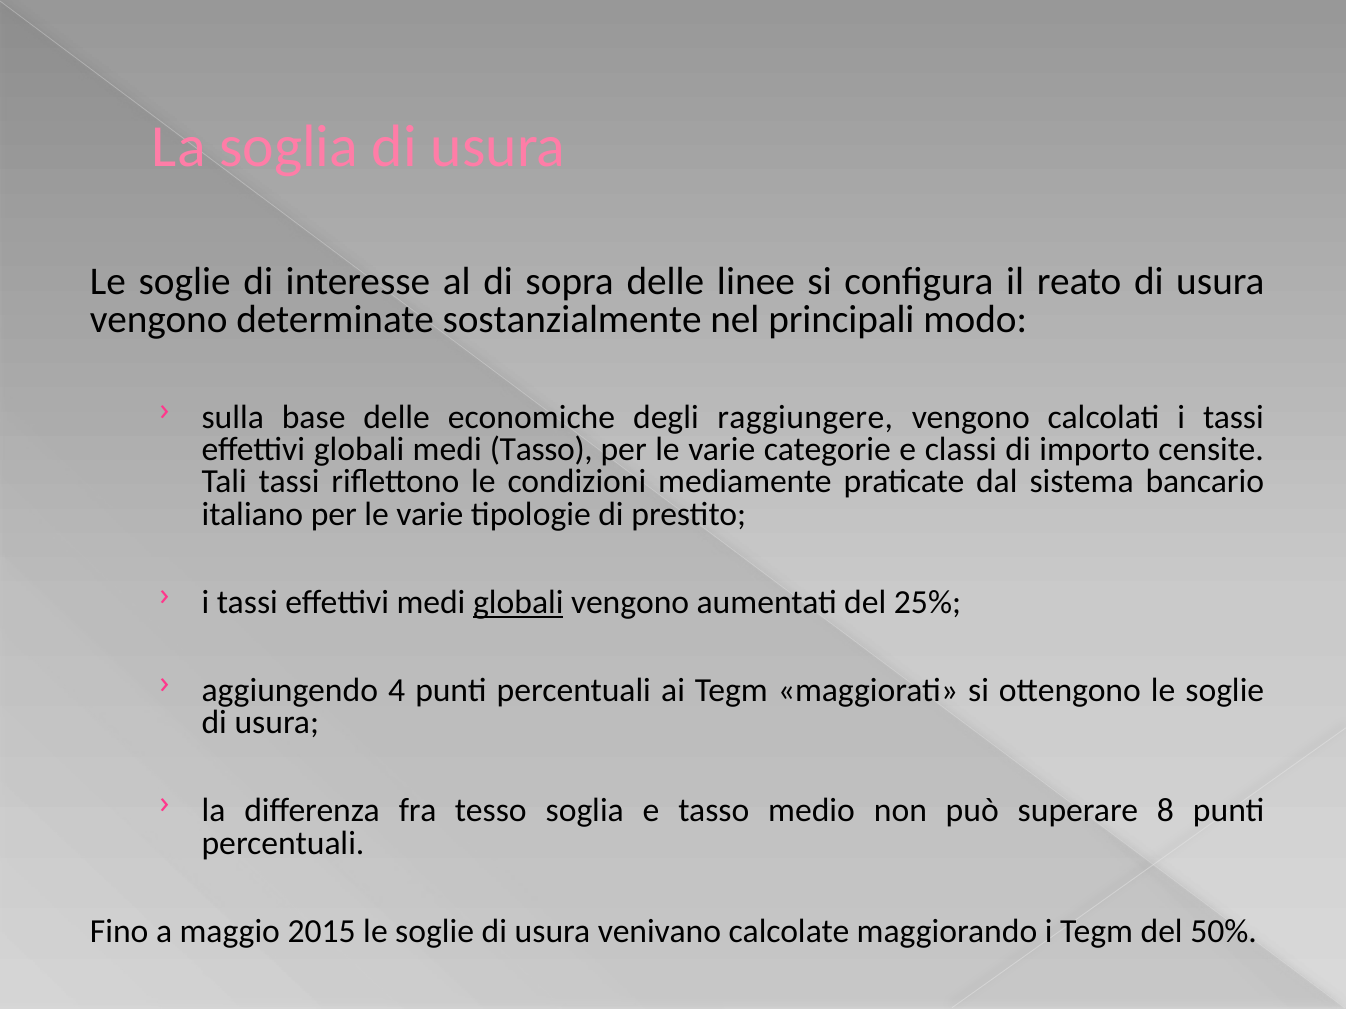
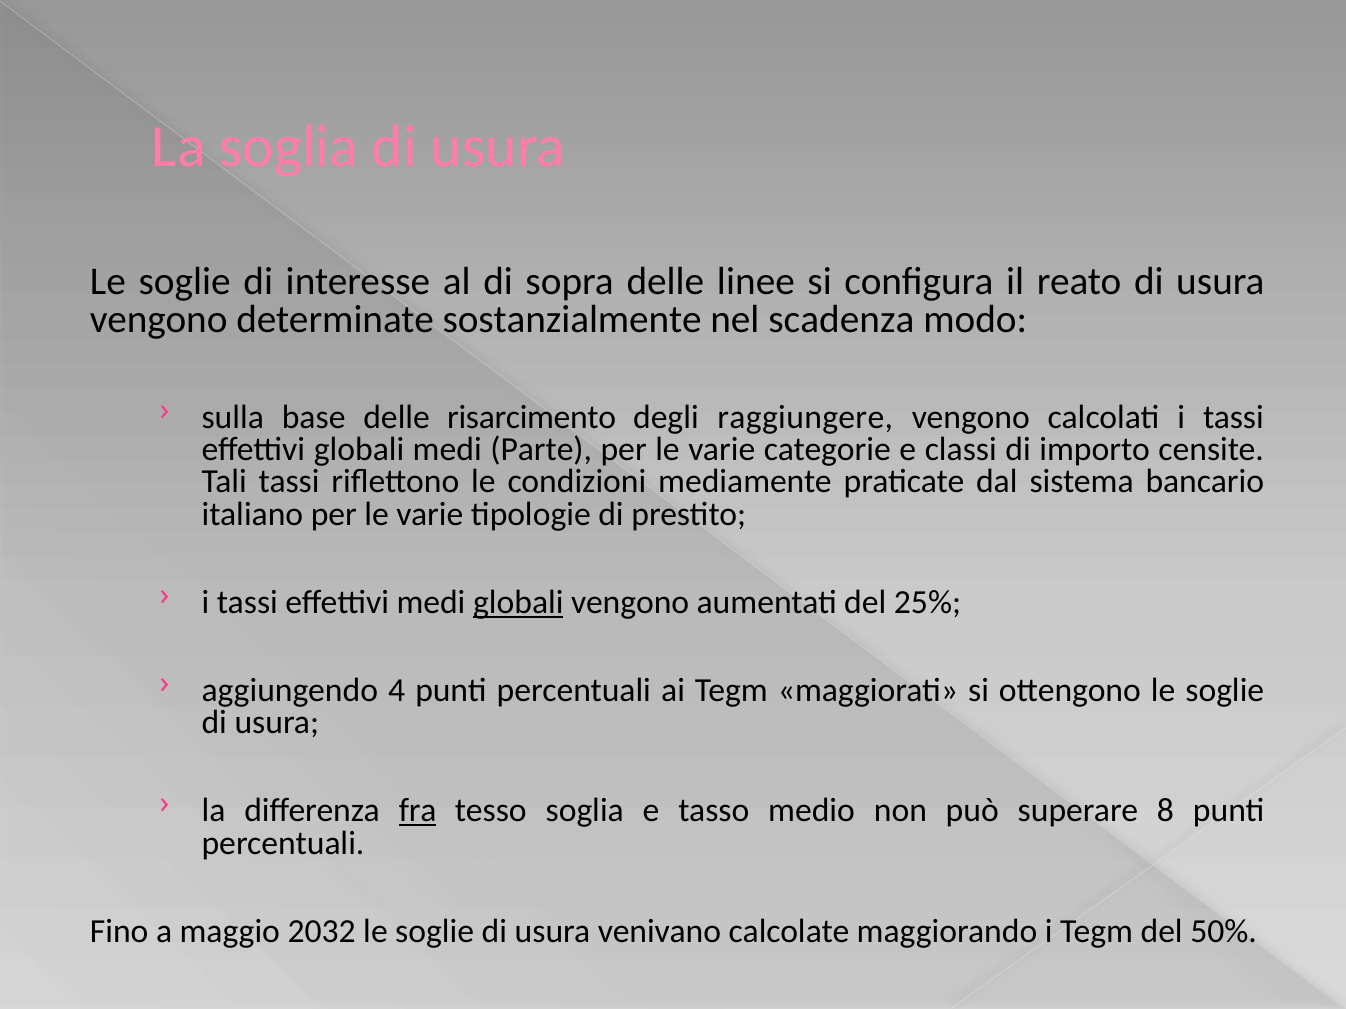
principali: principali -> scadenza (841, 319)
economiche: economiche -> risarcimento (532, 417)
medi Tasso: Tasso -> Parte (541, 450)
fra underline: none -> present (418, 811)
2015: 2015 -> 2032 (322, 932)
